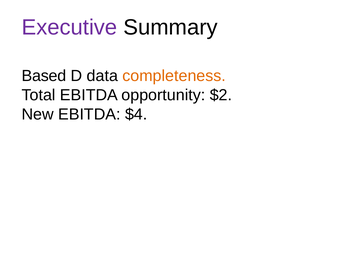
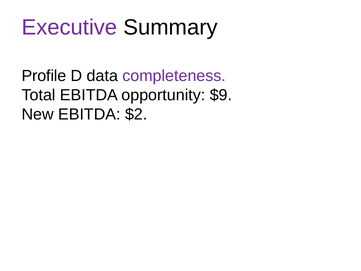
Based: Based -> Profile (44, 76)
completeness colour: orange -> purple (174, 76)
$2: $2 -> $9 (221, 95)
$4: $4 -> $2 (136, 114)
